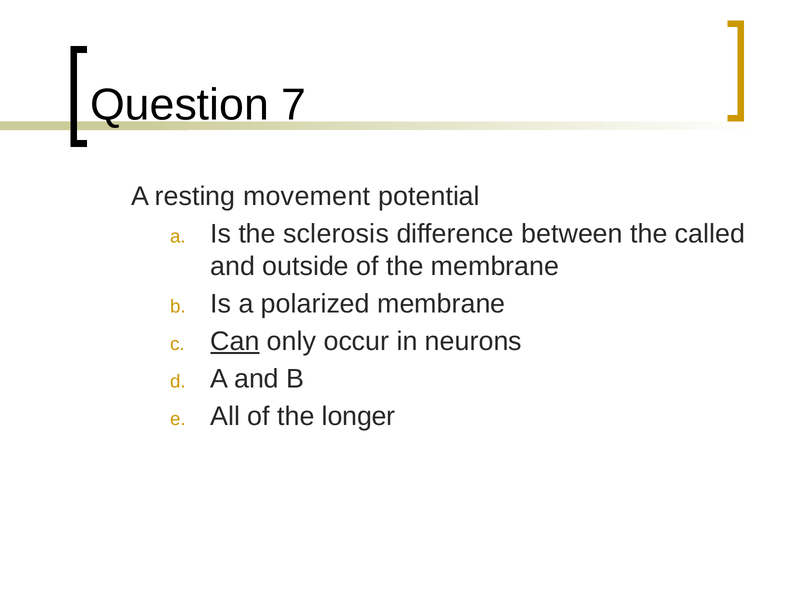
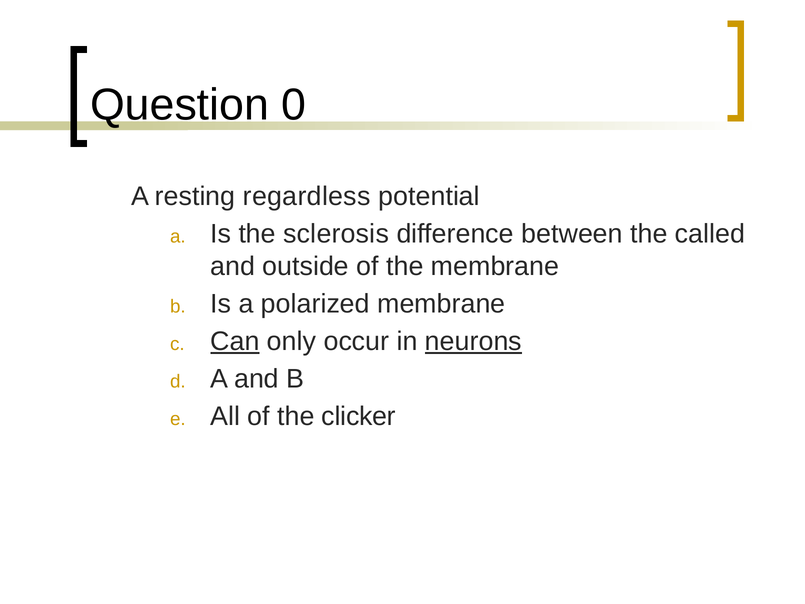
7: 7 -> 0 (294, 105)
movement: movement -> regardless (307, 196)
neurons underline: none -> present (473, 341)
longer: longer -> clicker (359, 416)
